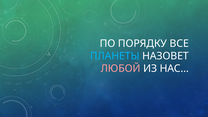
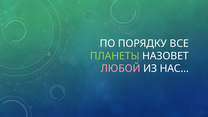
ПЛАНЕТЫ colour: light blue -> light green (115, 56)
